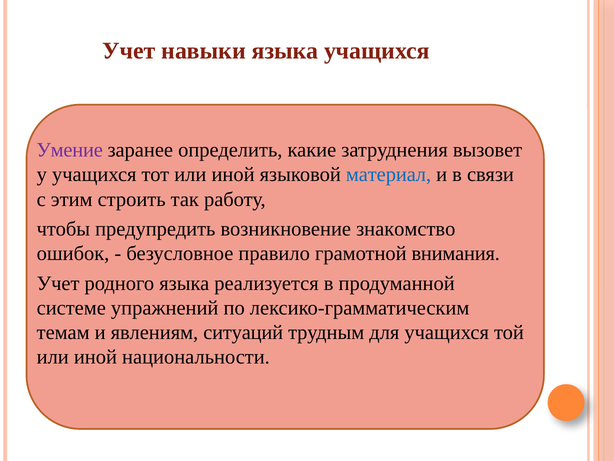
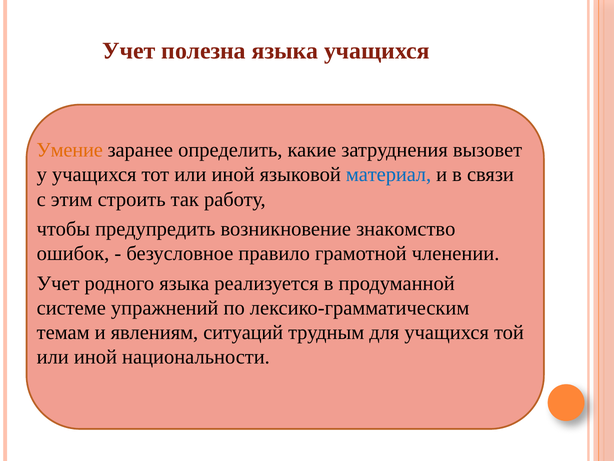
навыки: навыки -> полезна (204, 51)
Умение colour: purple -> orange (70, 150)
внимания: внимания -> членении (456, 253)
